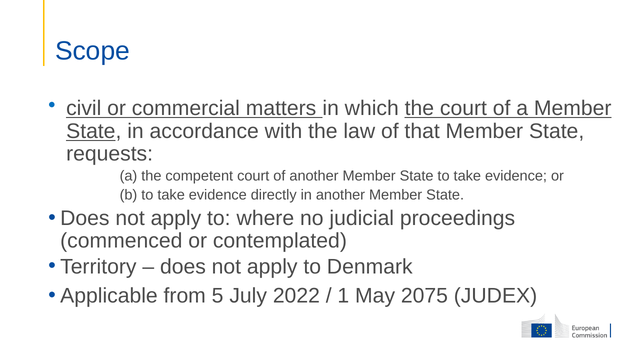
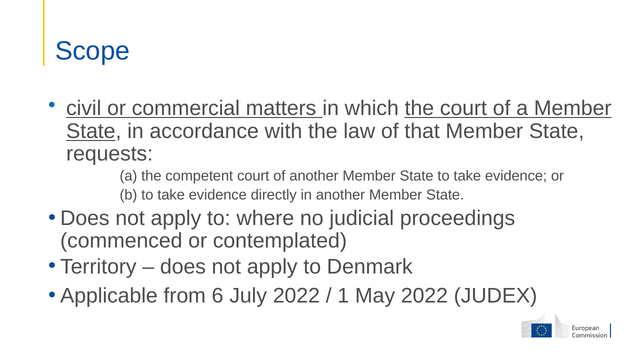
5: 5 -> 6 (218, 296)
May 2075: 2075 -> 2022 (424, 296)
